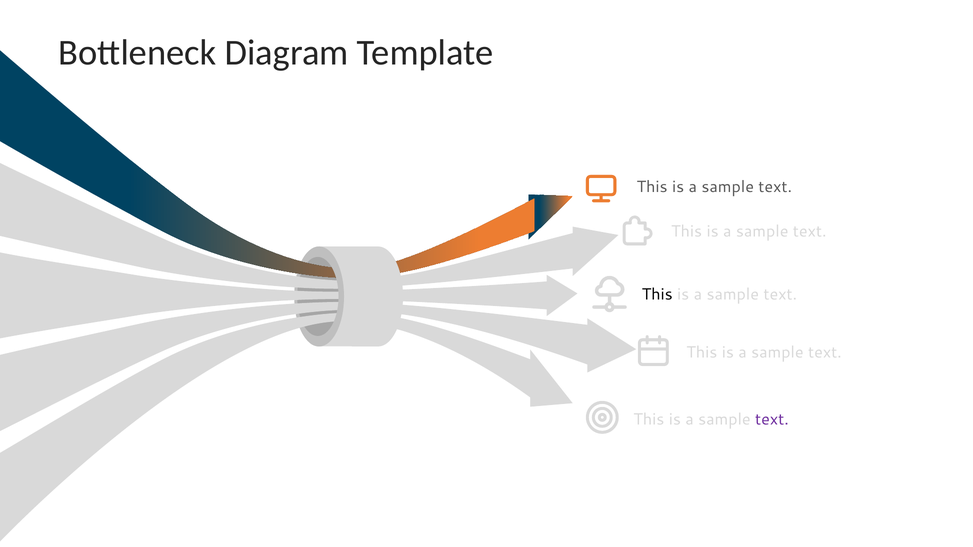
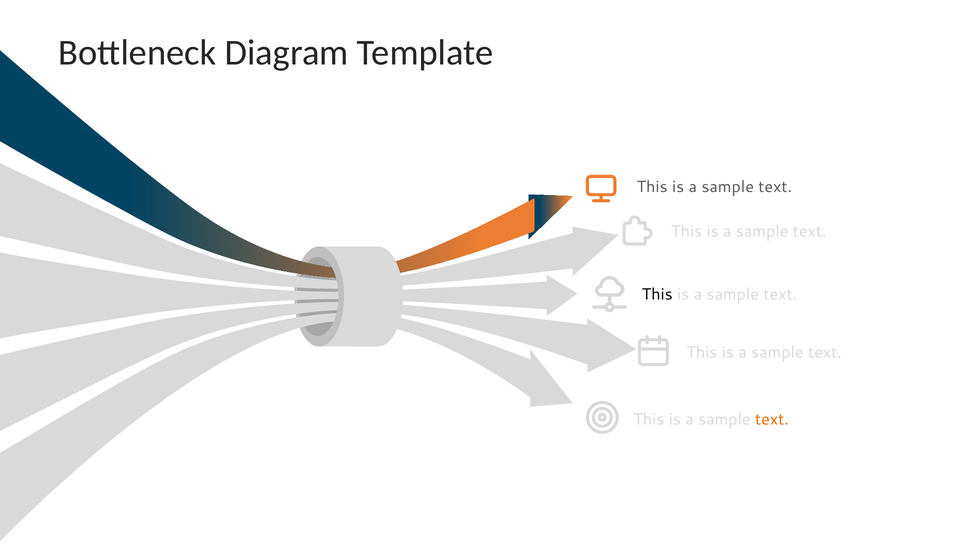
text colour: purple -> orange (772, 420)
